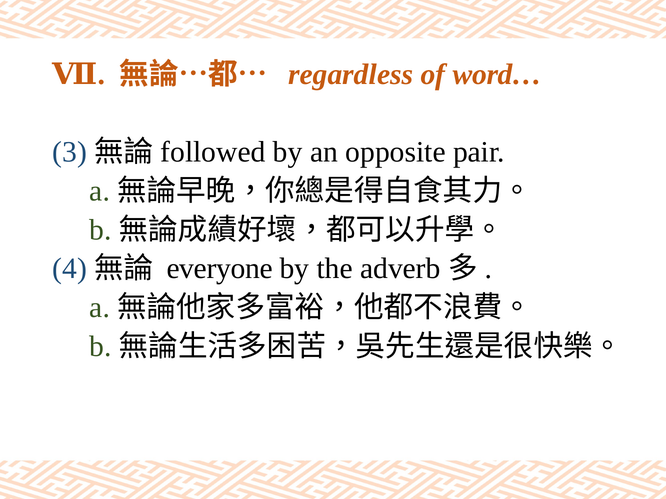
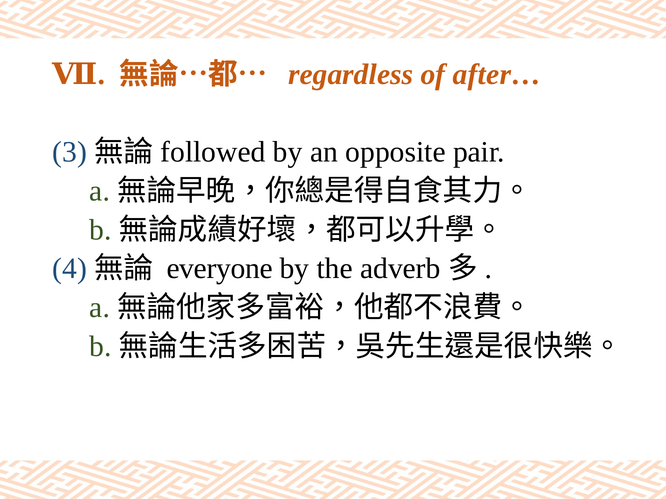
word…: word… -> after… (497, 75)
